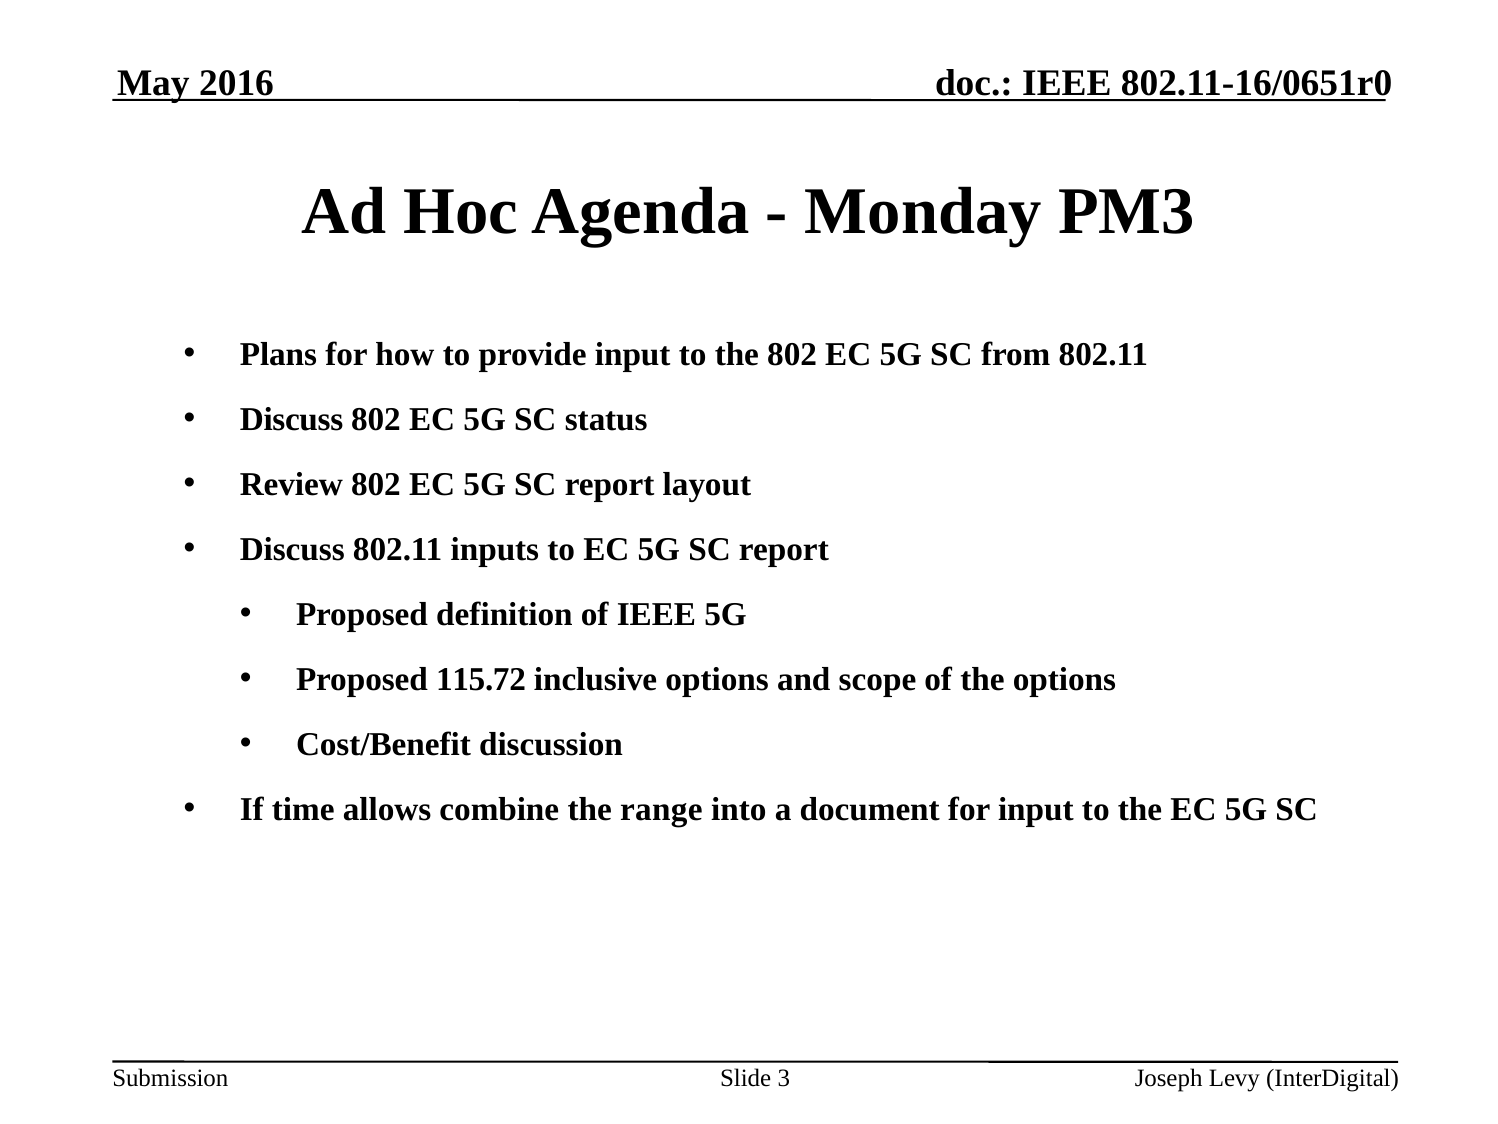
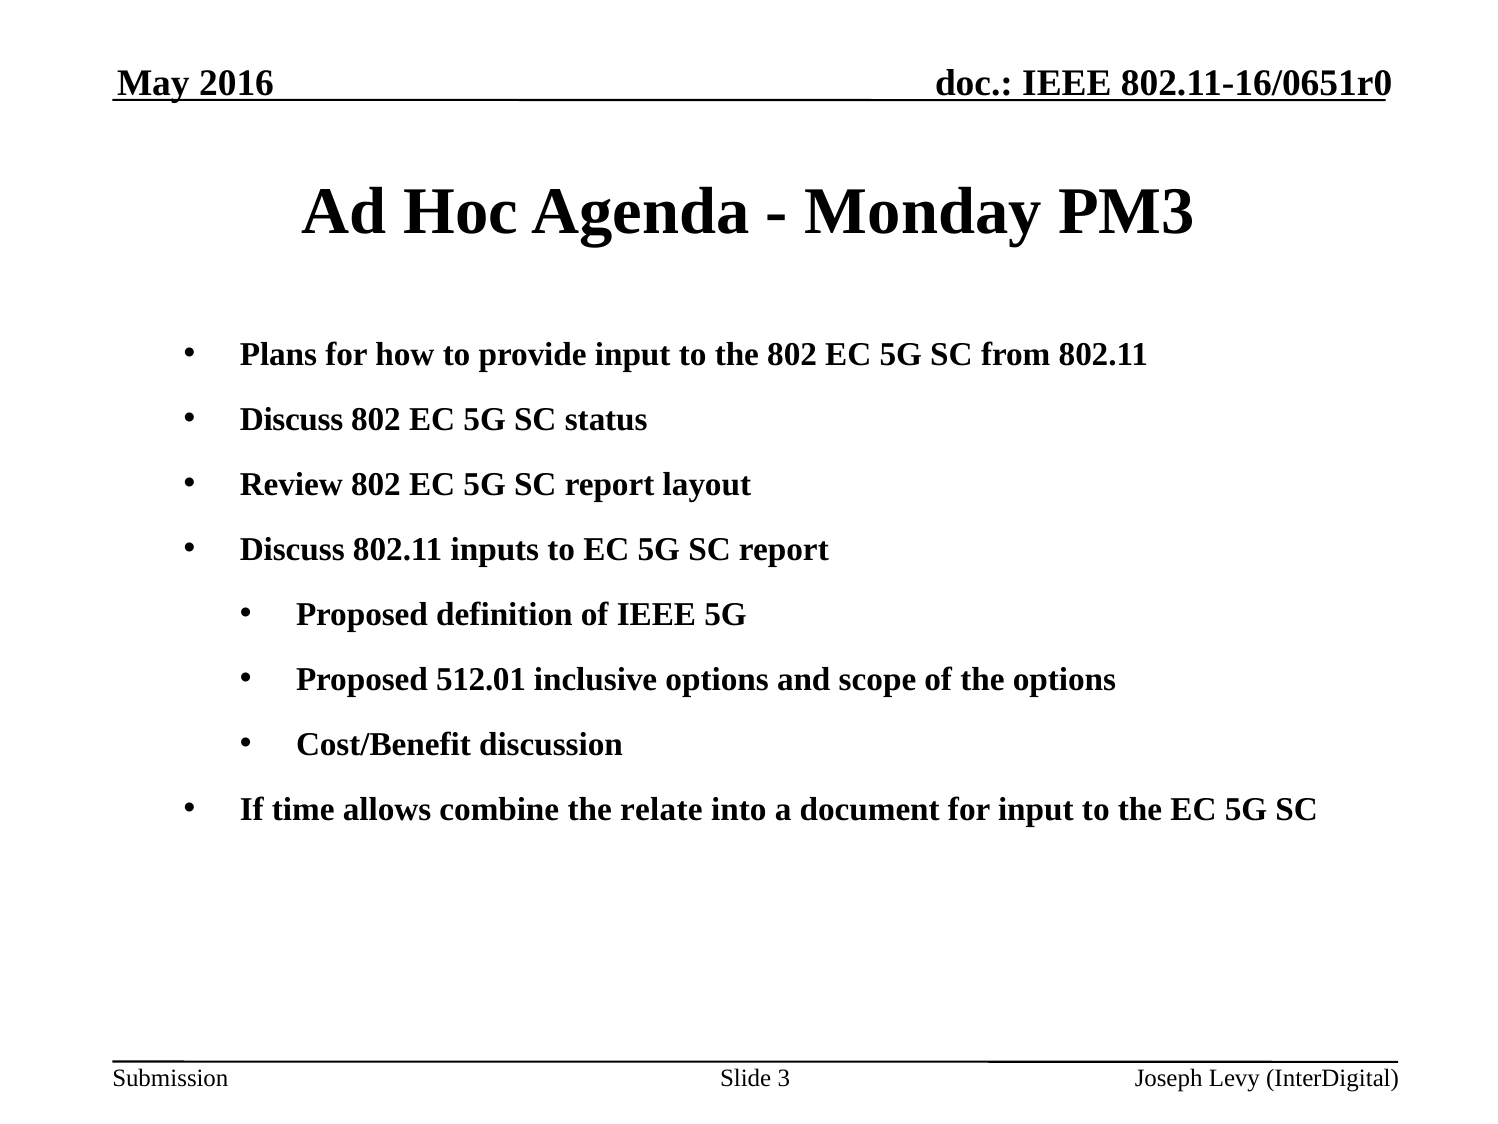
115.72: 115.72 -> 512.01 (481, 679)
range: range -> relate (661, 809)
